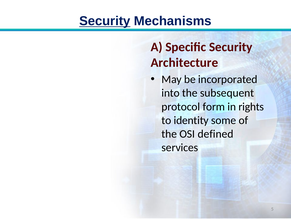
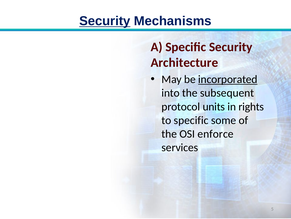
incorporated underline: none -> present (228, 79)
form: form -> units (214, 106)
to identity: identity -> specific (191, 120)
defined: defined -> enforce (216, 133)
